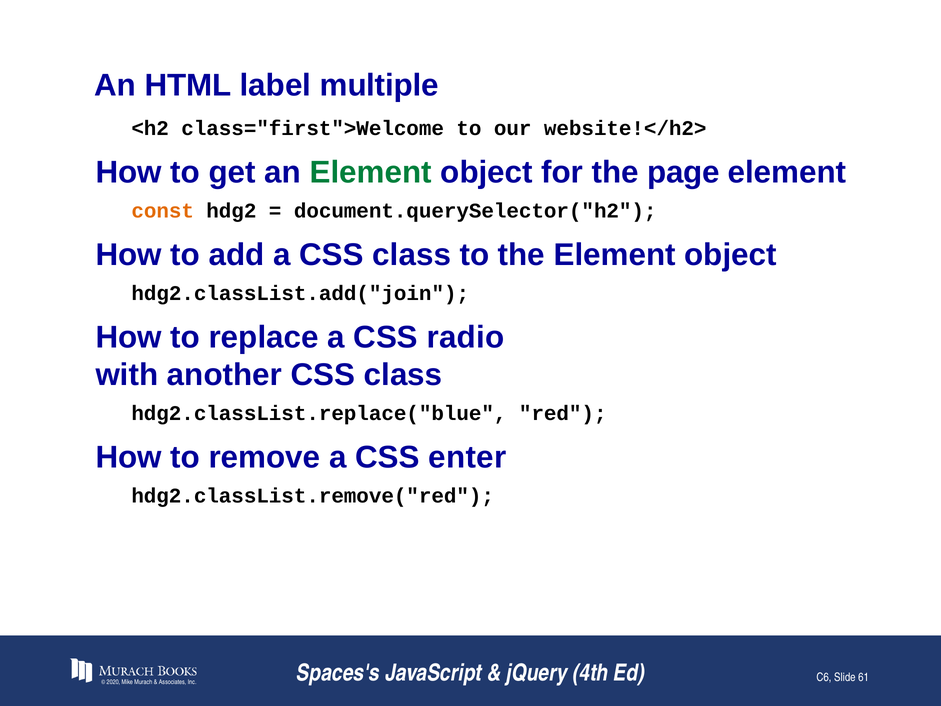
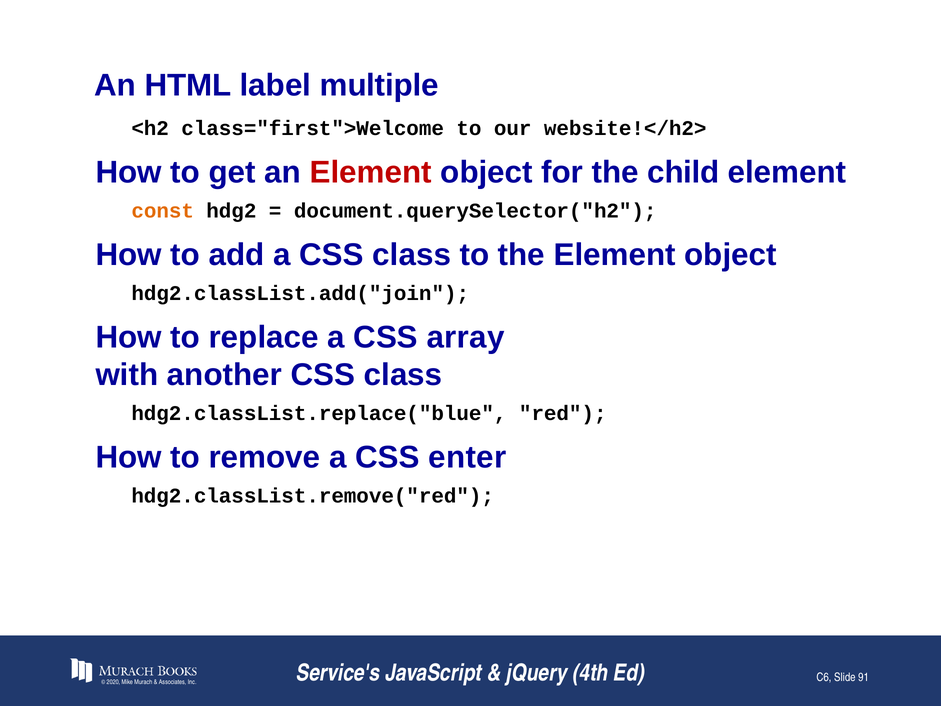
Element colour: green -> red (371, 172)
page: page -> child (683, 172)
radio: radio -> array (466, 337)
Spaces's: Spaces's -> Service's (338, 673)
61: 61 -> 91 (864, 677)
